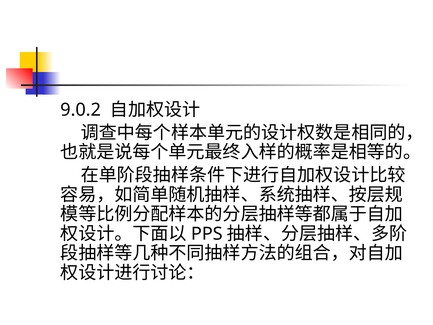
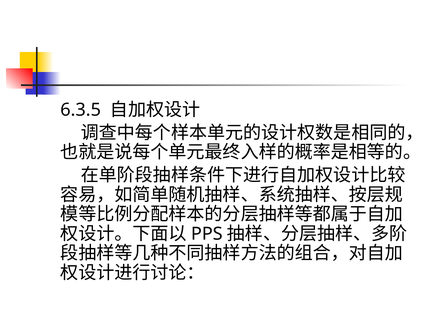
9.0.2: 9.0.2 -> 6.3.5 (81, 110)
